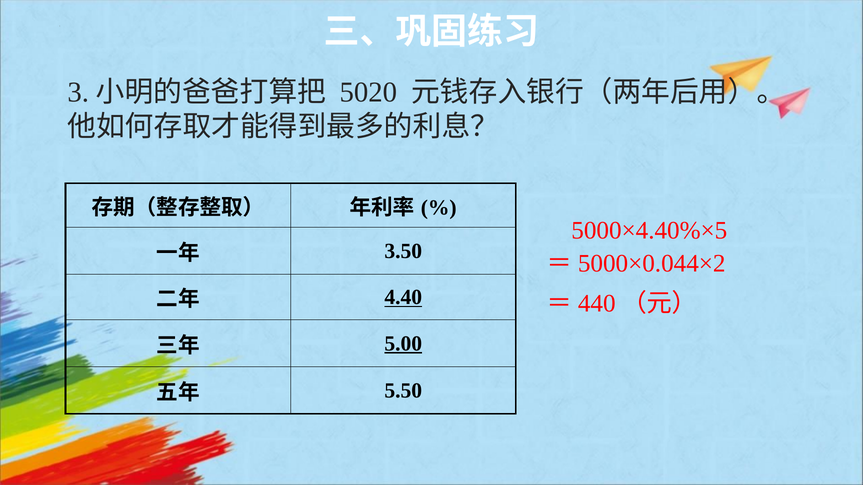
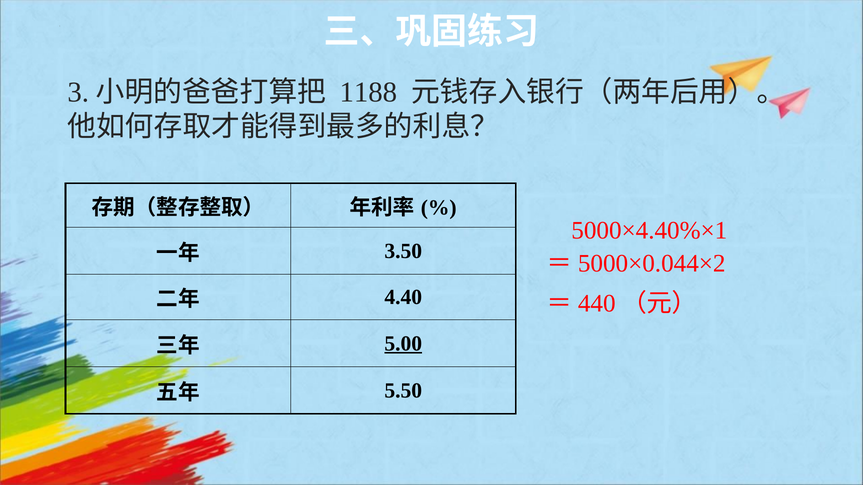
5020: 5020 -> 1188 (368, 92)
5000×4.40%×5: 5000×4.40%×5 -> 5000×4.40%×1 (649, 231)
4.40 underline: present -> none (403, 297)
